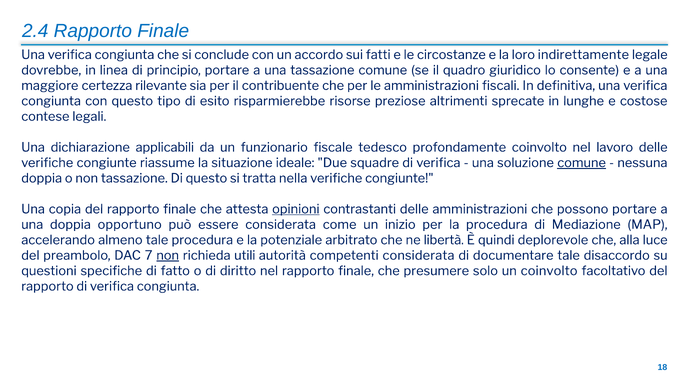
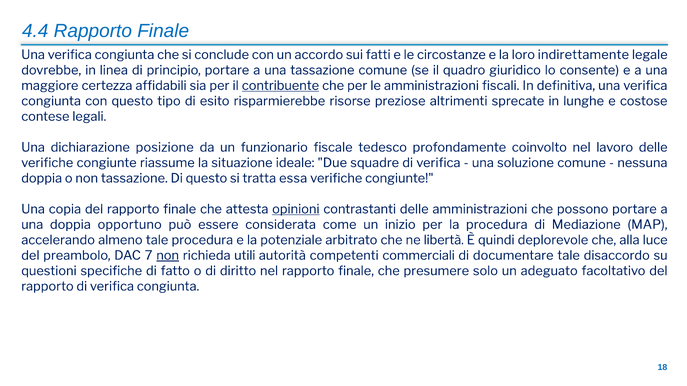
2.4: 2.4 -> 4.4 (35, 31)
rilevante: rilevante -> affidabili (161, 86)
contribuente underline: none -> present (280, 86)
applicabili: applicabili -> posizione (165, 148)
comune underline: present -> none (582, 163)
nella: nella -> essa (293, 178)
competenti considerata: considerata -> commerciali (419, 256)
un coinvolto: coinvolto -> adeguato (549, 271)
